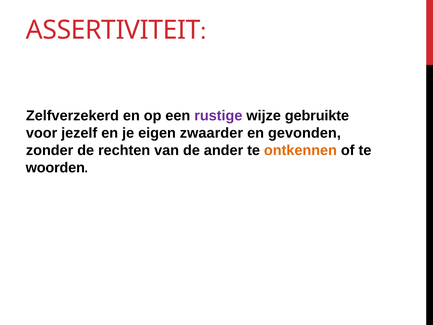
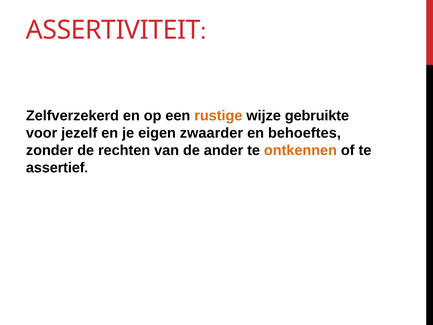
rustige colour: purple -> orange (218, 116)
gevonden: gevonden -> behoeftes (304, 133)
woorden: woorden -> assertief (55, 168)
